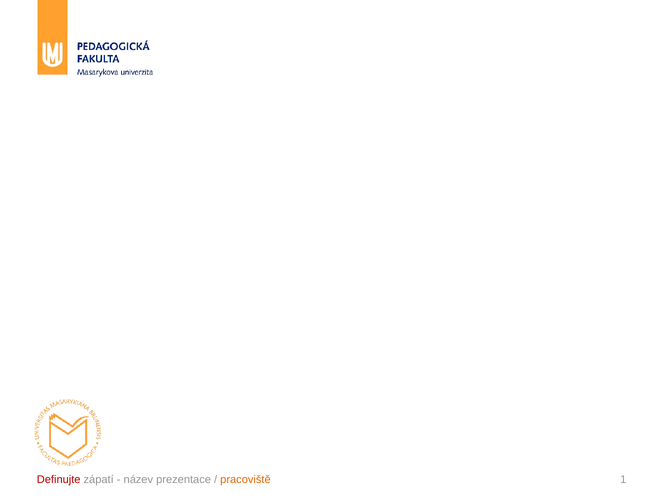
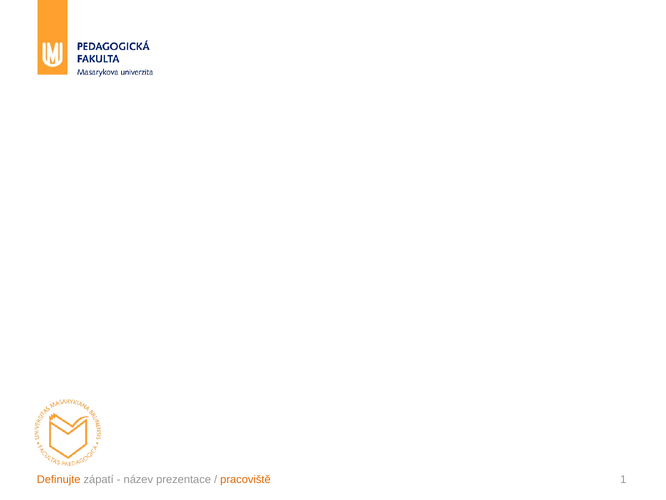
Definujte colour: red -> orange (59, 479)
